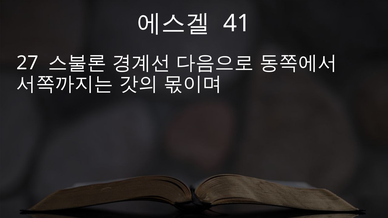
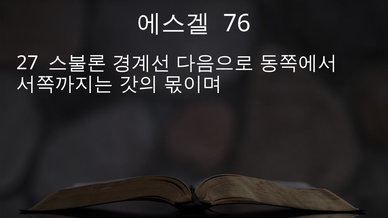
41: 41 -> 76 (237, 23)
